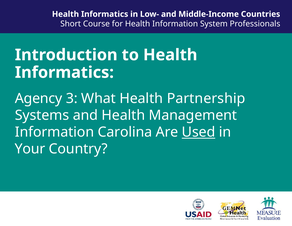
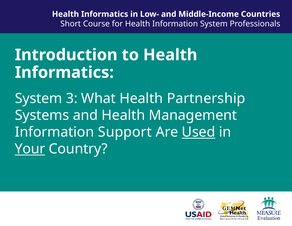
Agency: Agency -> System (39, 98)
Carolina: Carolina -> Support (125, 132)
Your underline: none -> present (30, 149)
